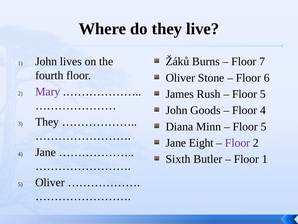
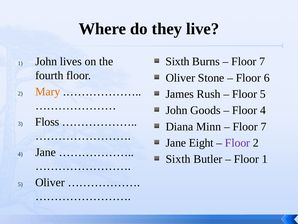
Žáků: Žáků -> Sixth (178, 61)
Mary colour: purple -> orange (48, 92)
3 They: They -> Floss (47, 122)
5: 5 -> 7 (264, 126)
